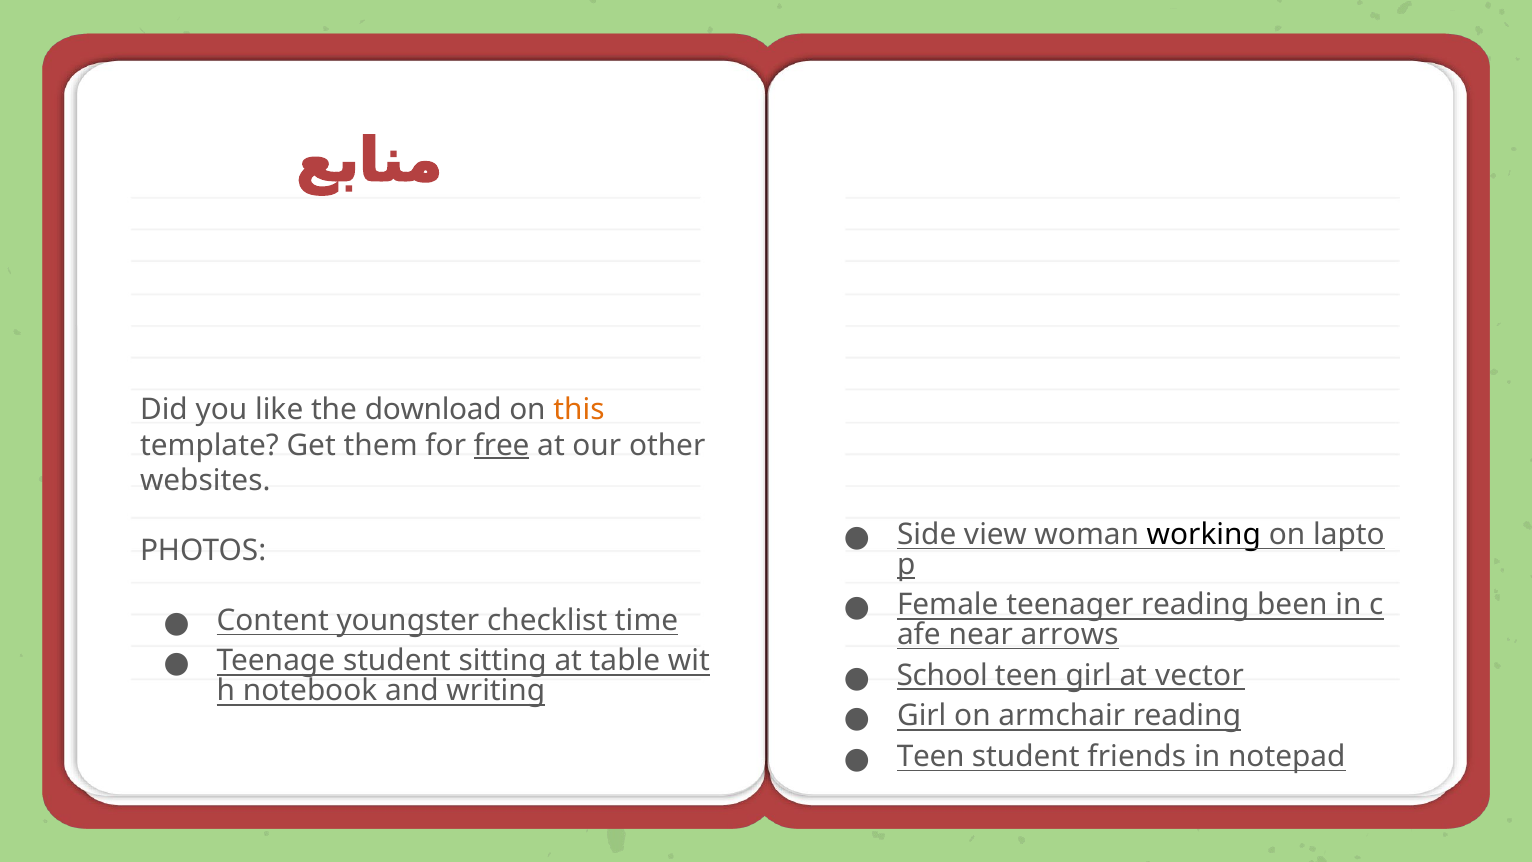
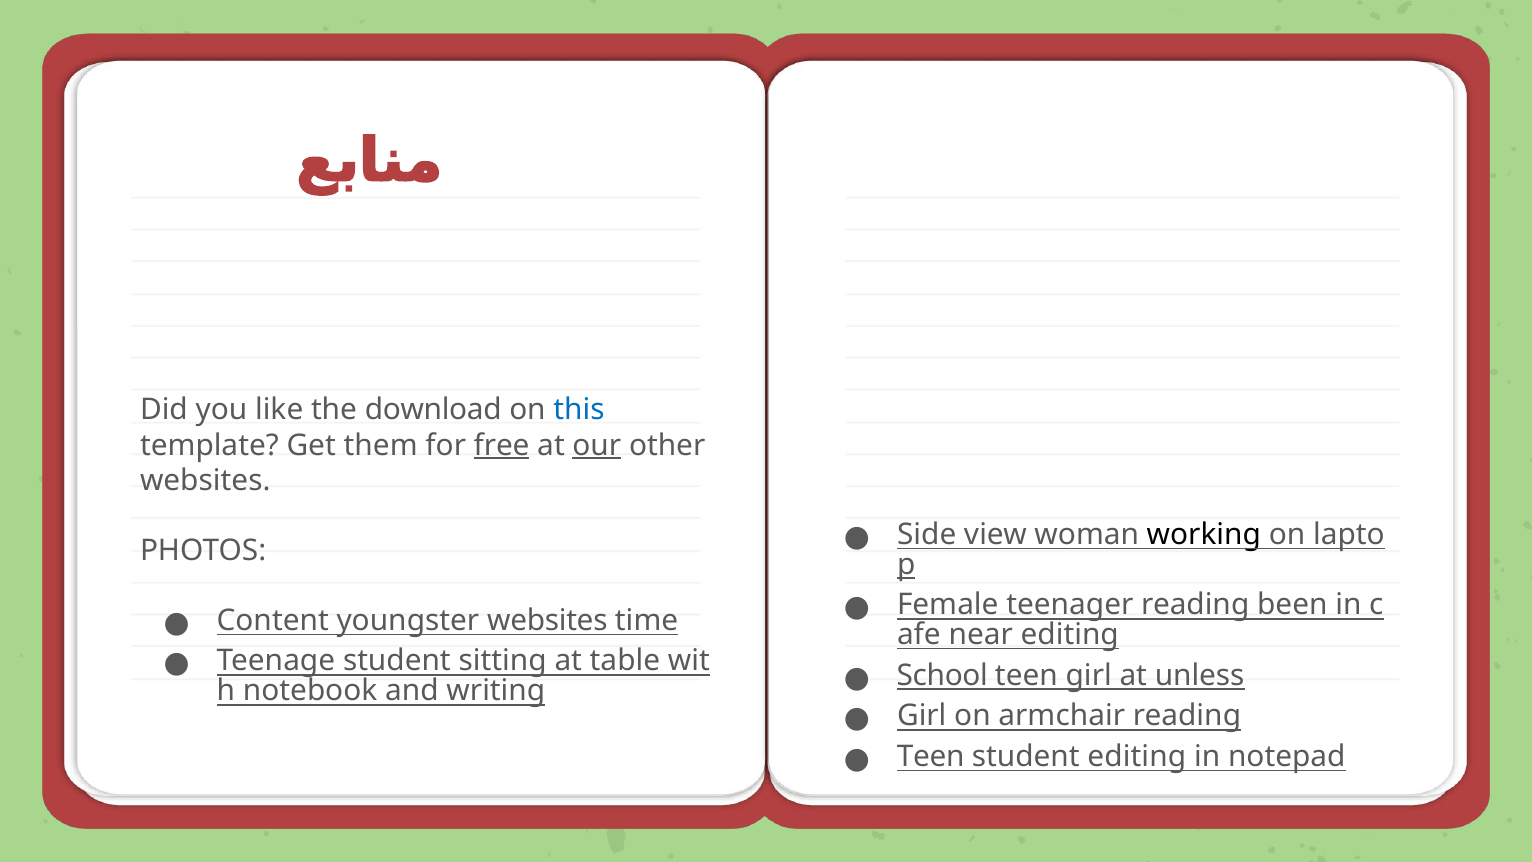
this colour: orange -> blue (579, 409)
our underline: none -> present (597, 445)
youngster checklist: checklist -> websites (547, 620)
near arrows: arrows -> editing (1070, 635)
vector: vector -> unless (1200, 675)
student friends: friends -> editing (1137, 756)
